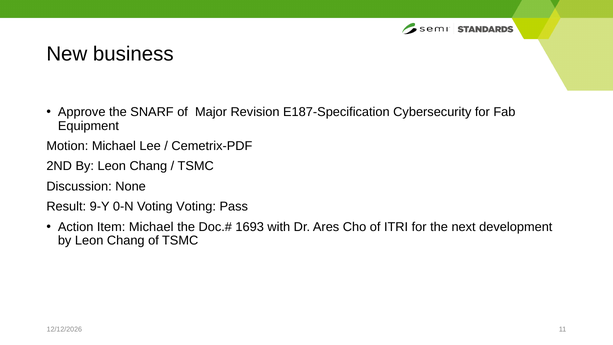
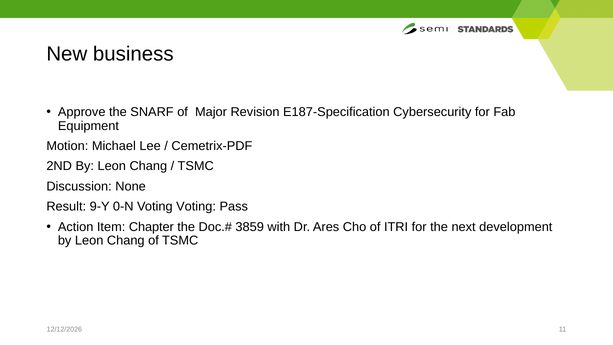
Item Michael: Michael -> Chapter (151, 227)
1693: 1693 -> 3859 (250, 227)
